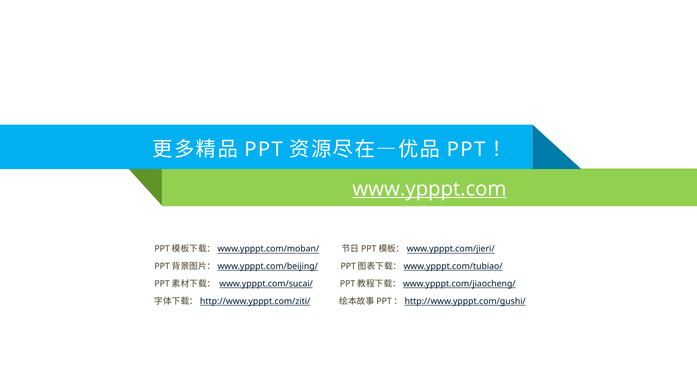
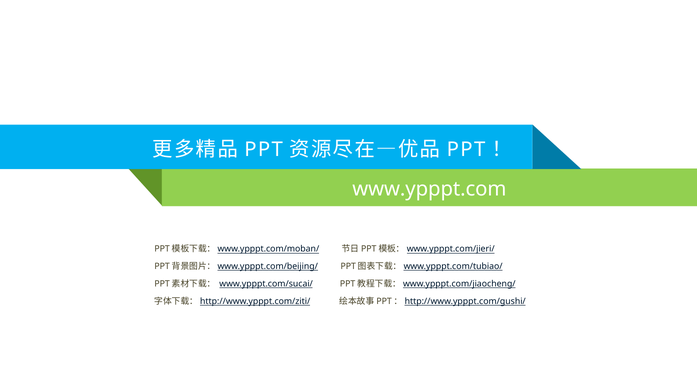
www.ypppt.com underline: present -> none (429, 189)
